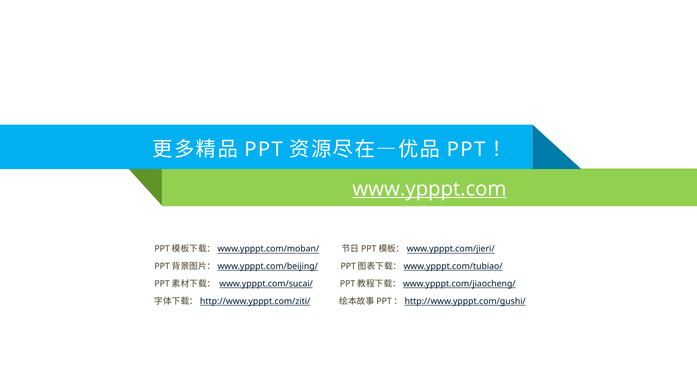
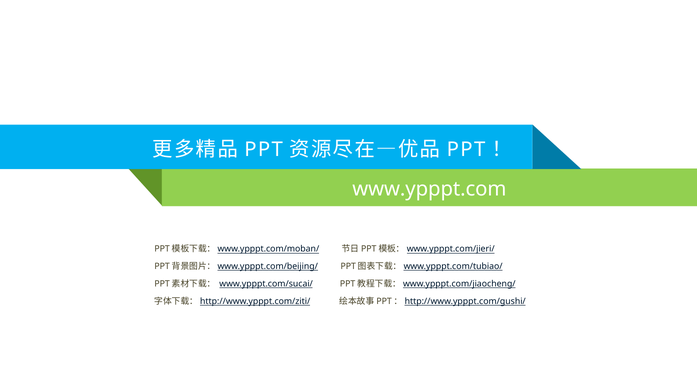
www.ypppt.com underline: present -> none (429, 189)
